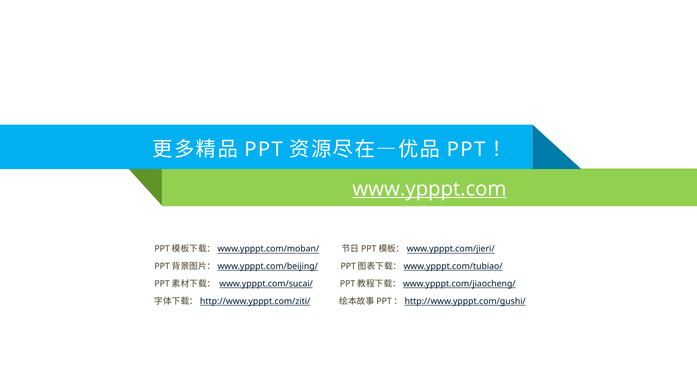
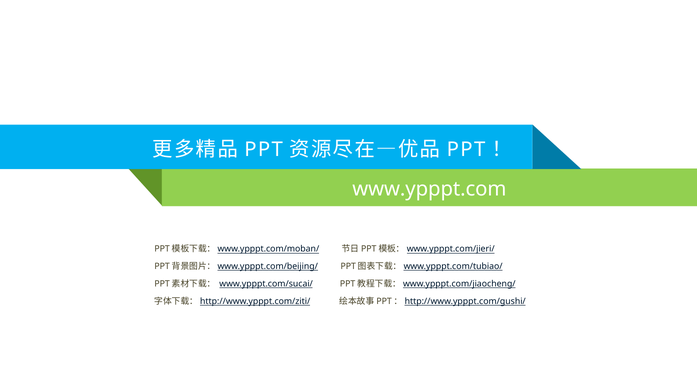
www.ypppt.com underline: present -> none (429, 189)
